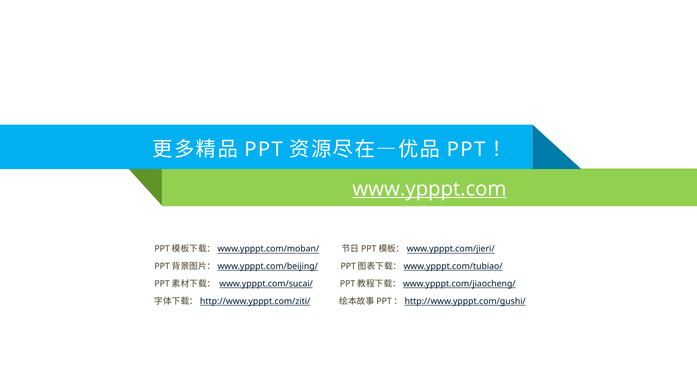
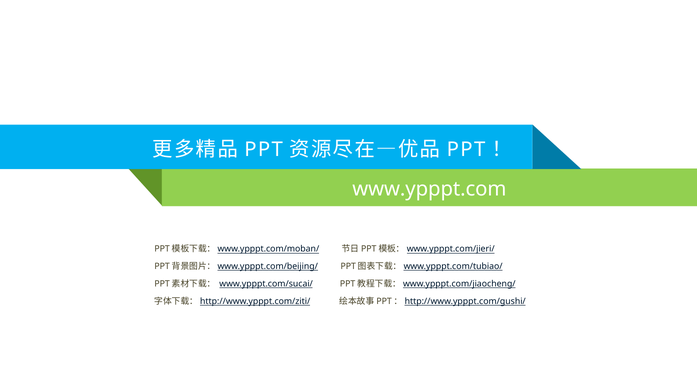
www.ypppt.com underline: present -> none (429, 189)
